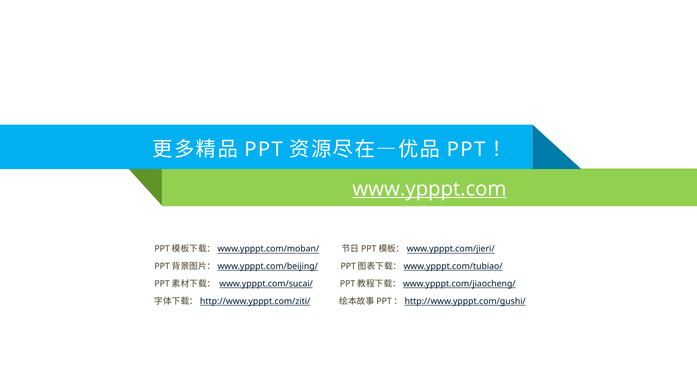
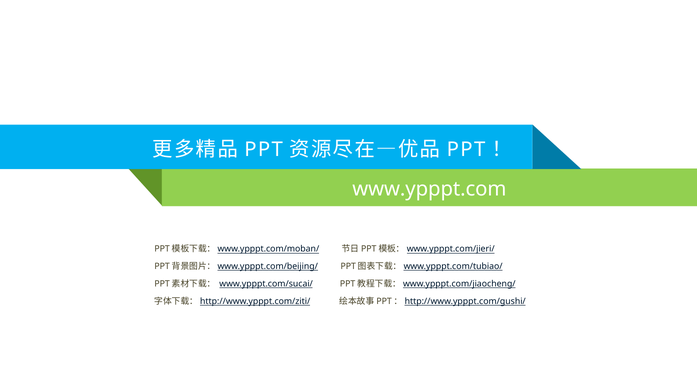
www.ypppt.com underline: present -> none (429, 189)
